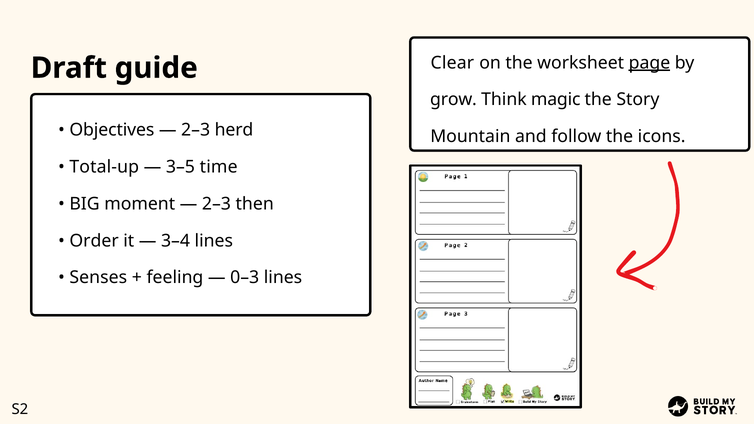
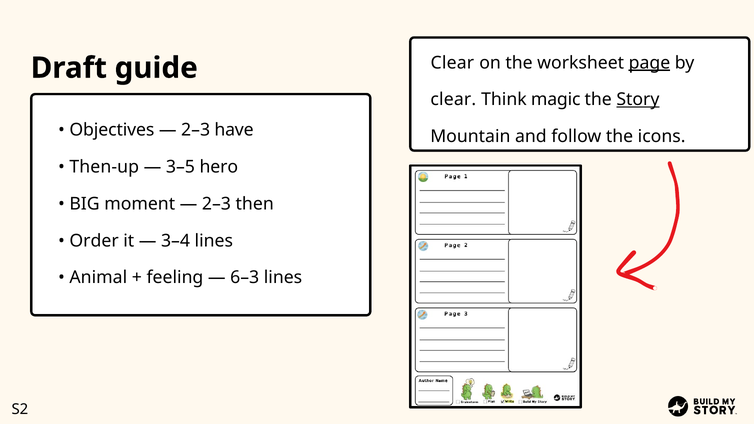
grow: grow -> clear (453, 100)
Story underline: none -> present (638, 100)
herd: herd -> have (234, 130)
Total-up: Total-up -> Then-up (104, 167)
time: time -> hero (219, 167)
Senses: Senses -> Animal (98, 278)
0–3: 0–3 -> 6–3 (245, 278)
